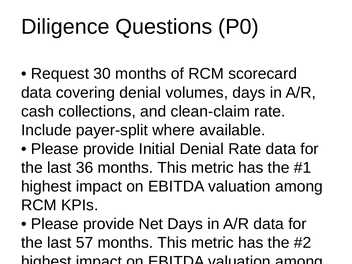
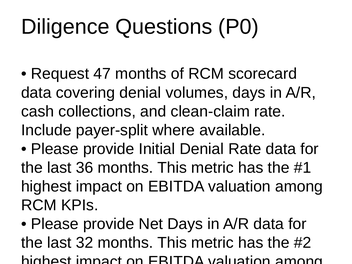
30: 30 -> 47 (102, 74)
57: 57 -> 32 (85, 243)
